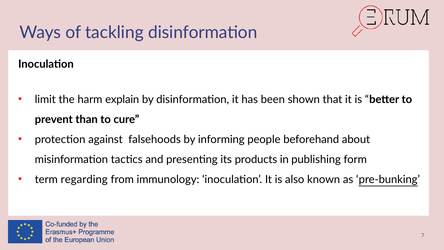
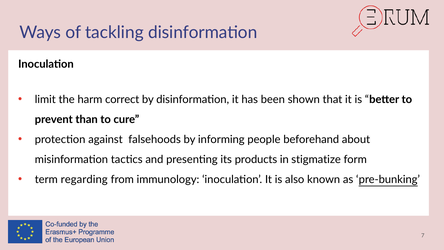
explain: explain -> correct (122, 99)
publishing: publishing -> stigmatize (316, 159)
